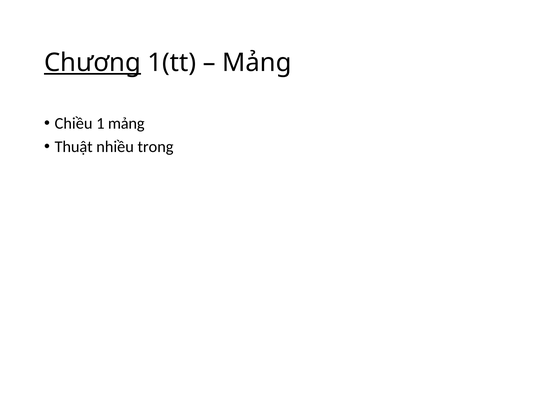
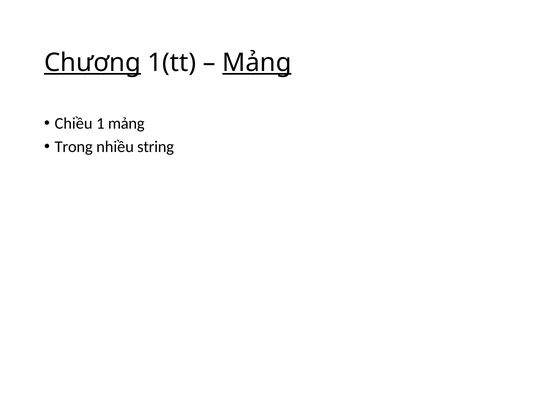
Mảng underline: none -> present (257, 63)
Thuật: Thuật -> Trong (74, 147)
trong: trong -> string (156, 147)
